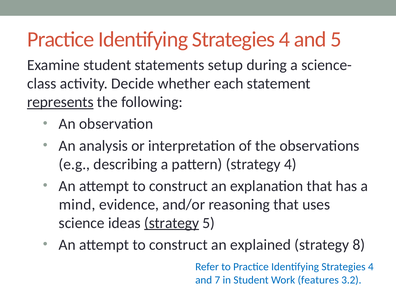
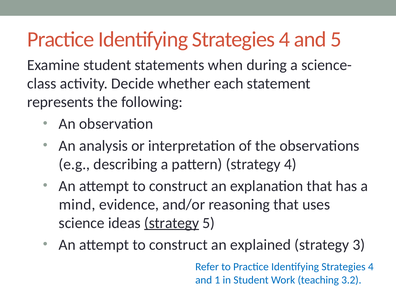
setup: setup -> when (225, 65)
represents underline: present -> none (60, 102)
8: 8 -> 3 (359, 245)
7: 7 -> 1 (217, 280)
features: features -> teaching (318, 280)
